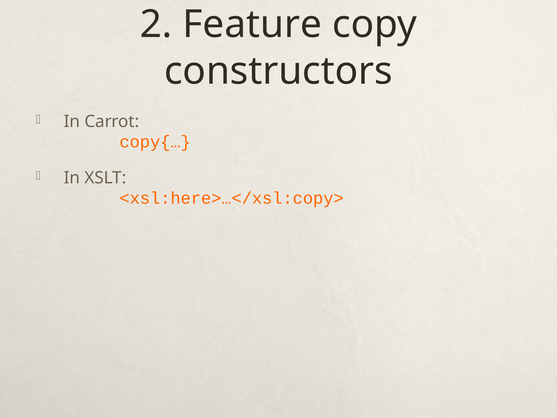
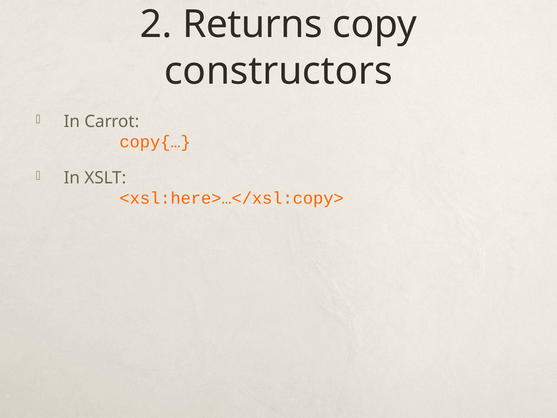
Feature: Feature -> Returns (252, 24)
